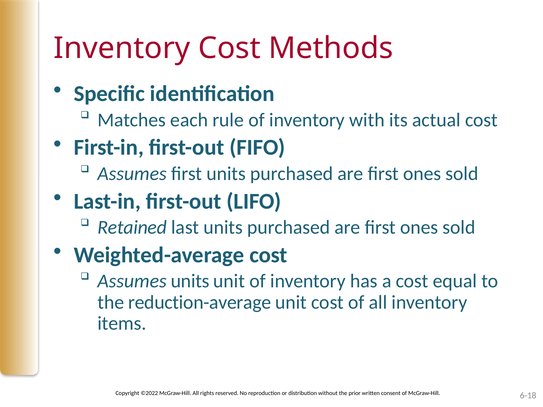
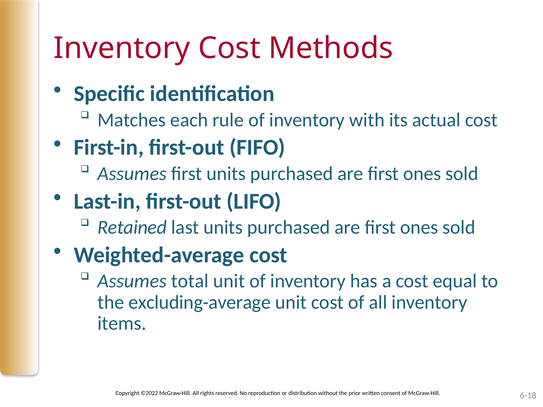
Assumes units: units -> total (190, 281)
reduction-average: reduction-average -> excluding-average (200, 302)
